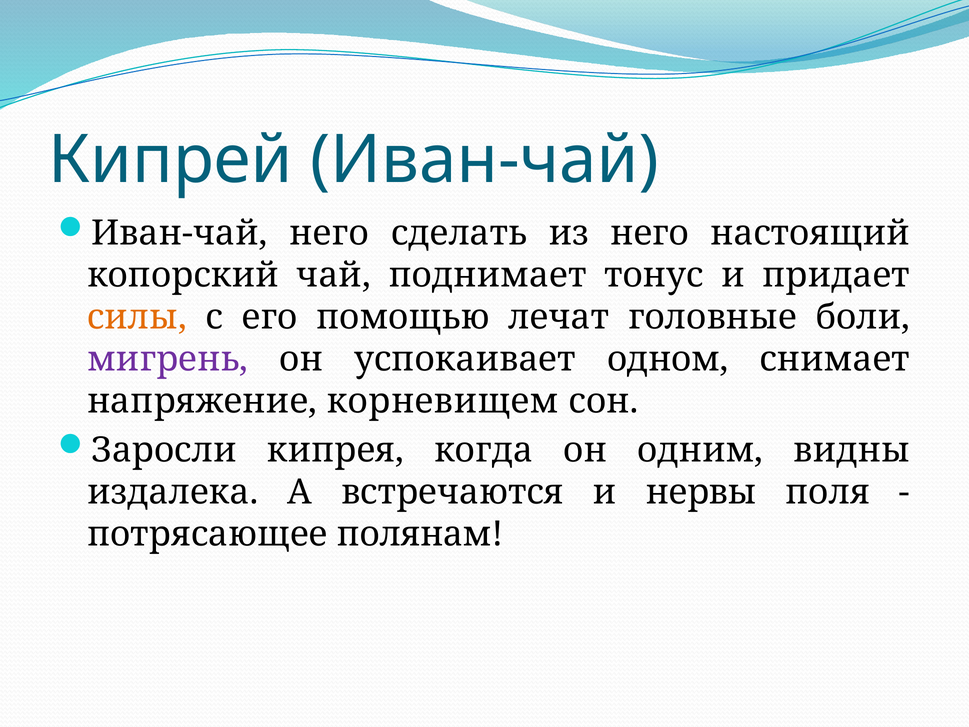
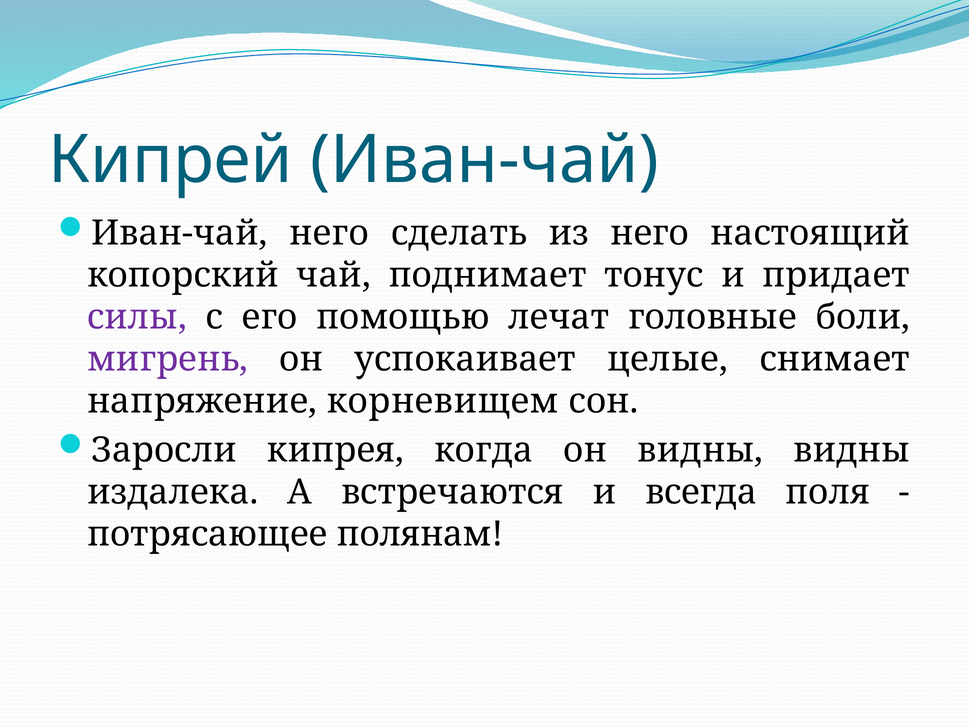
силы colour: orange -> purple (137, 317)
одном: одном -> целые (667, 359)
он одним: одним -> видны (700, 450)
нервы: нервы -> всегда (701, 492)
